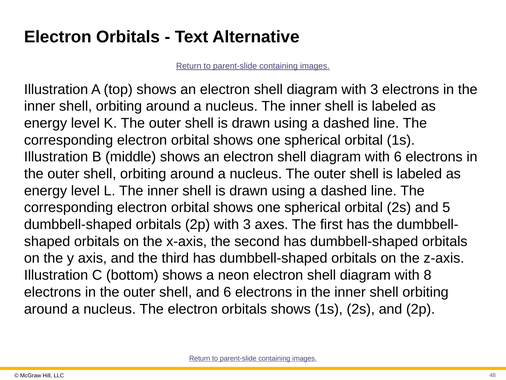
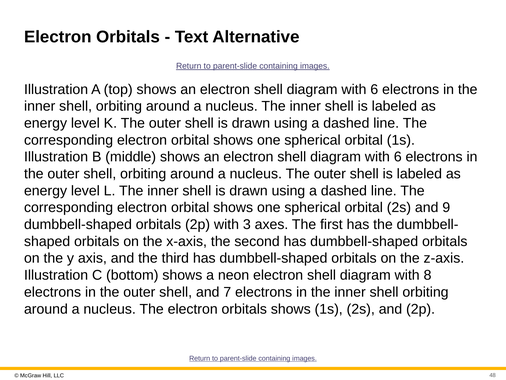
3: 3 -> 6 (374, 89)
5: 5 -> 9 (446, 207)
and 6: 6 -> 7 (227, 292)
